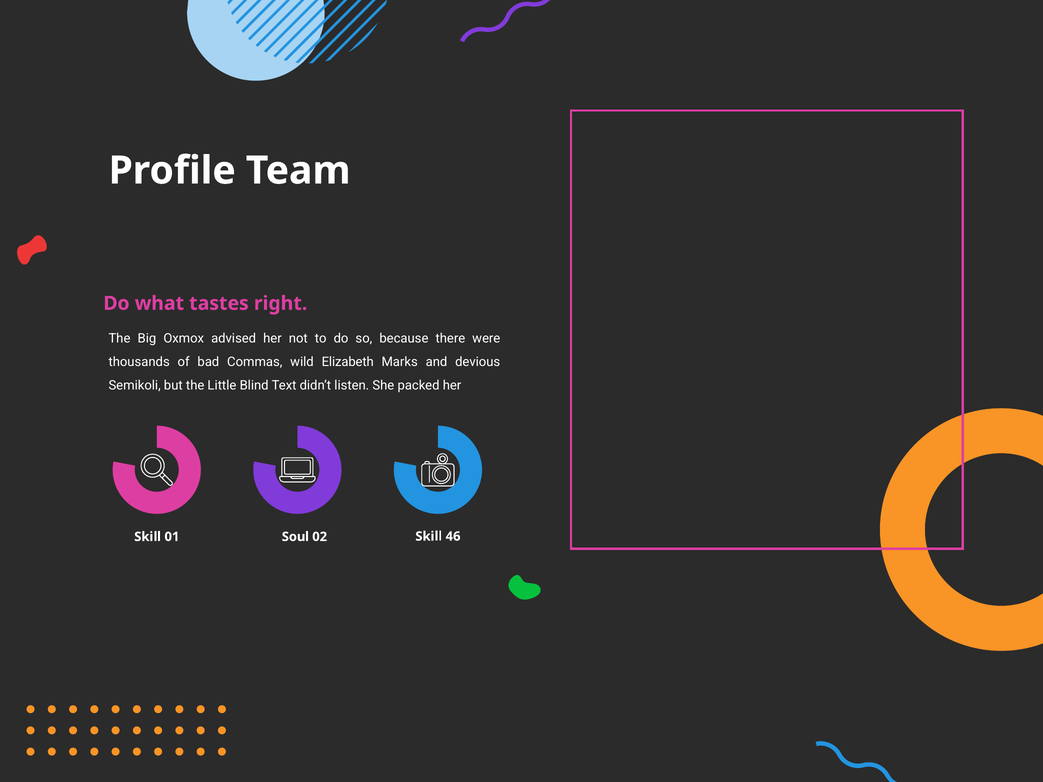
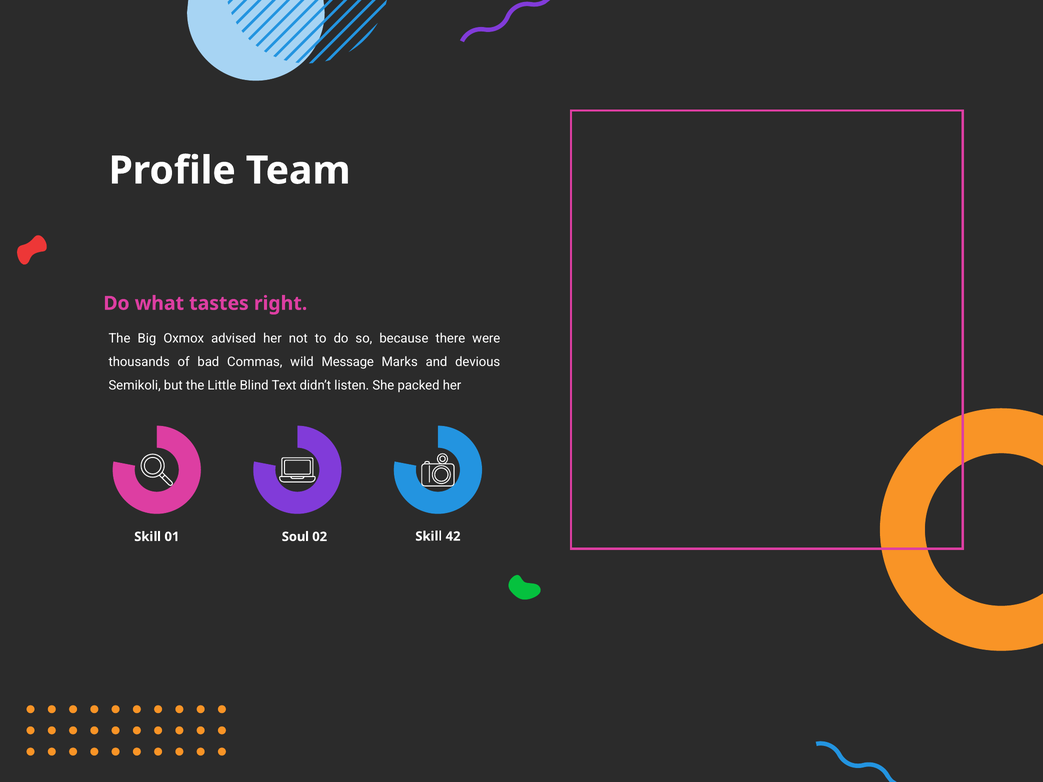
Elizabeth: Elizabeth -> Message (348, 362)
46: 46 -> 42 (453, 537)
